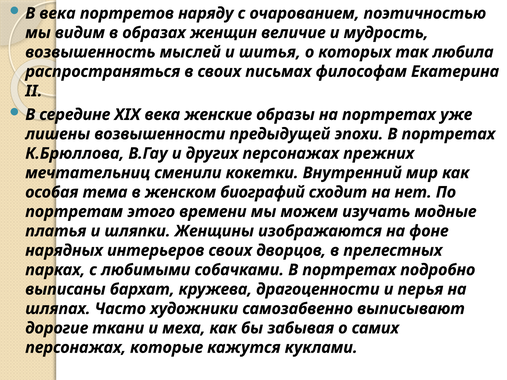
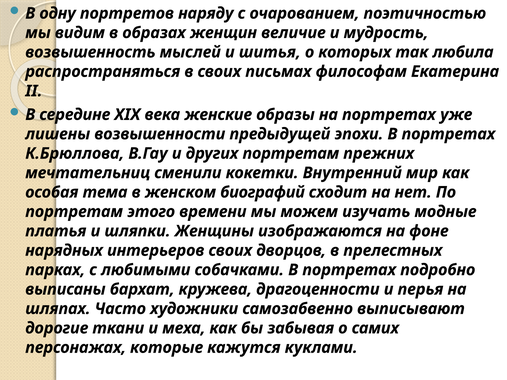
В века: века -> одну (58, 13)
других персонажах: персонажах -> портретам (291, 154)
